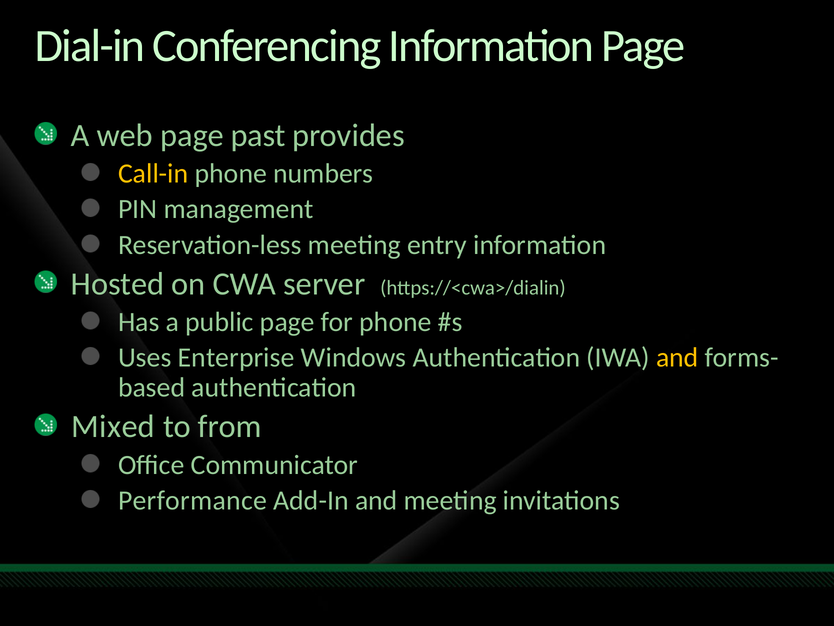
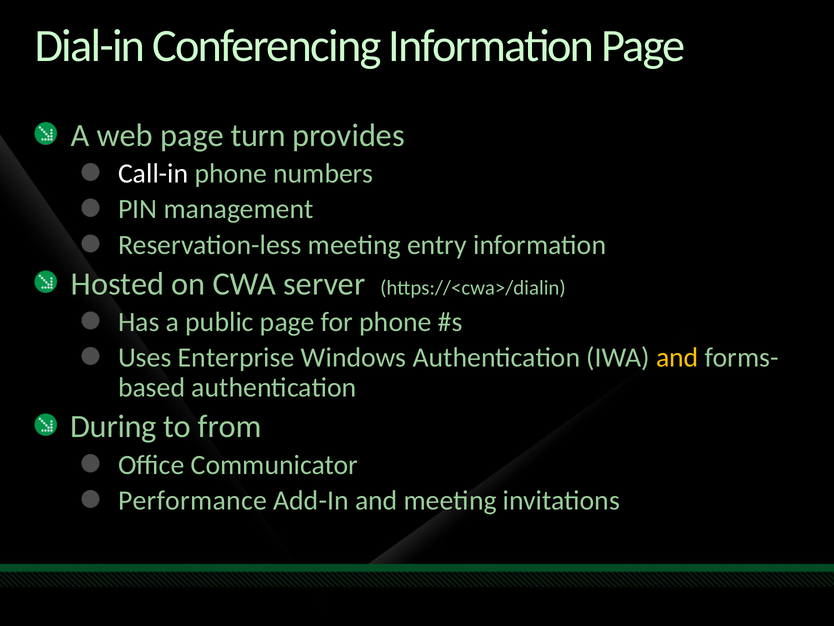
past: past -> turn (258, 135)
Call-in colour: yellow -> white (153, 174)
Mixed: Mixed -> During (114, 426)
